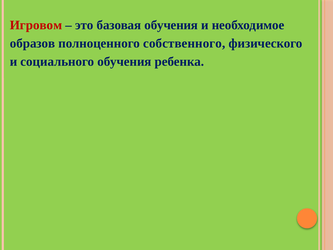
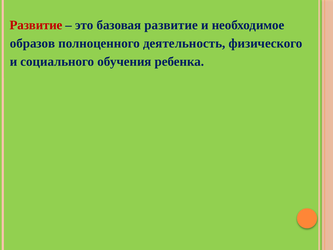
Игровом: Игровом -> Развитие (36, 25)
базовая обучения: обучения -> развитие (171, 25)
собственного: собственного -> деятельность (184, 43)
